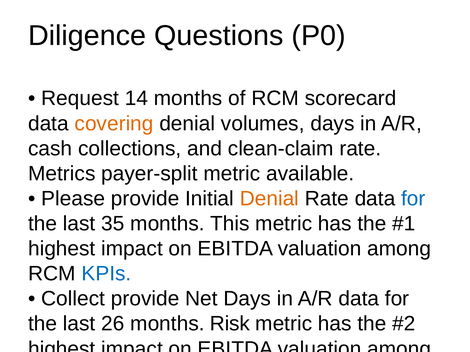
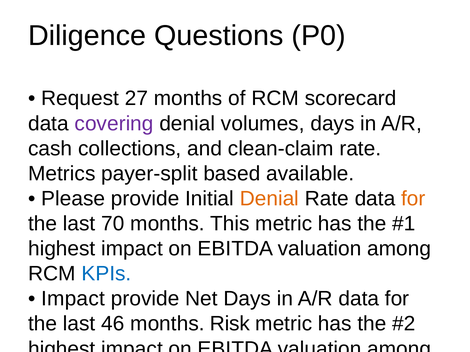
14: 14 -> 27 (136, 99)
covering colour: orange -> purple (114, 124)
payer-split metric: metric -> based (232, 174)
for colour: blue -> orange (413, 199)
35: 35 -> 70 (113, 224)
Collect: Collect -> Impact (73, 299)
26: 26 -> 46 (113, 324)
